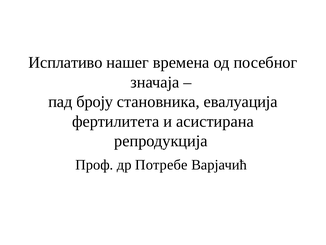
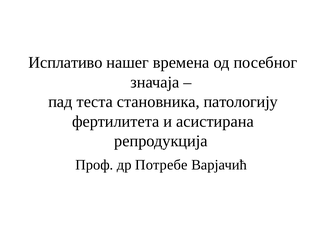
броју: броју -> теста (95, 102)
евалуација: евалуација -> патологију (241, 102)
